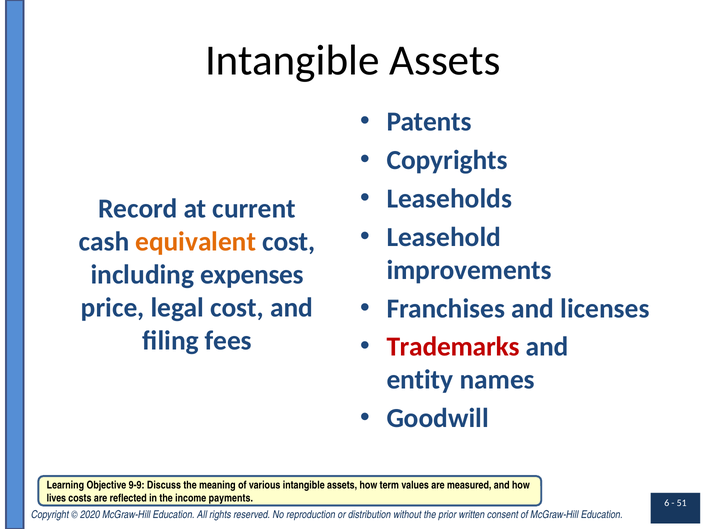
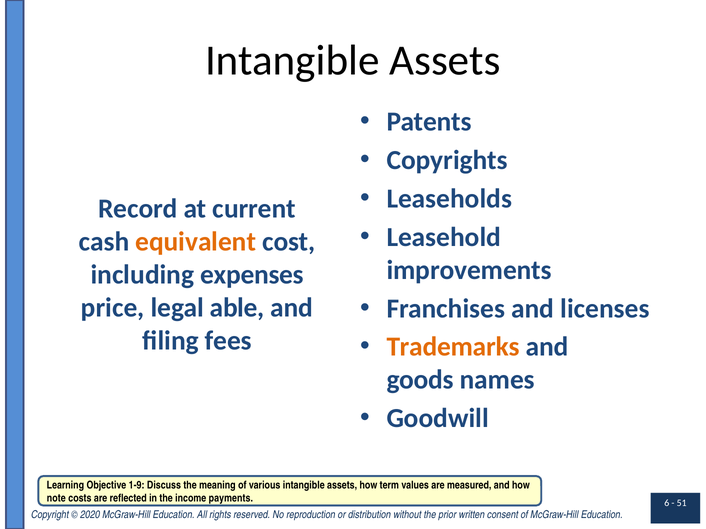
legal cost: cost -> able (237, 308)
Trademarks colour: red -> orange (453, 347)
entity: entity -> goods (420, 380)
9-9: 9-9 -> 1-9 (137, 485)
lives: lives -> note (56, 498)
